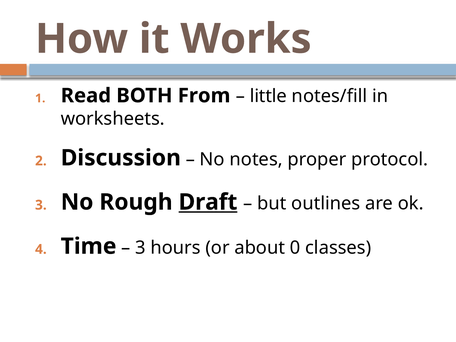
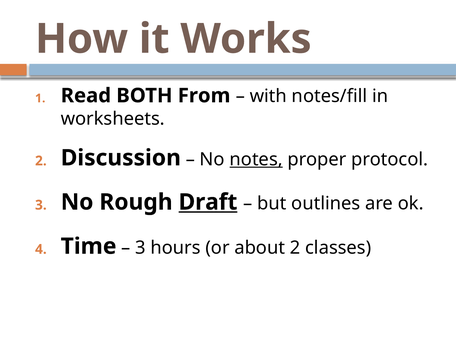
little: little -> with (268, 96)
notes underline: none -> present (256, 159)
about 0: 0 -> 2 (295, 248)
